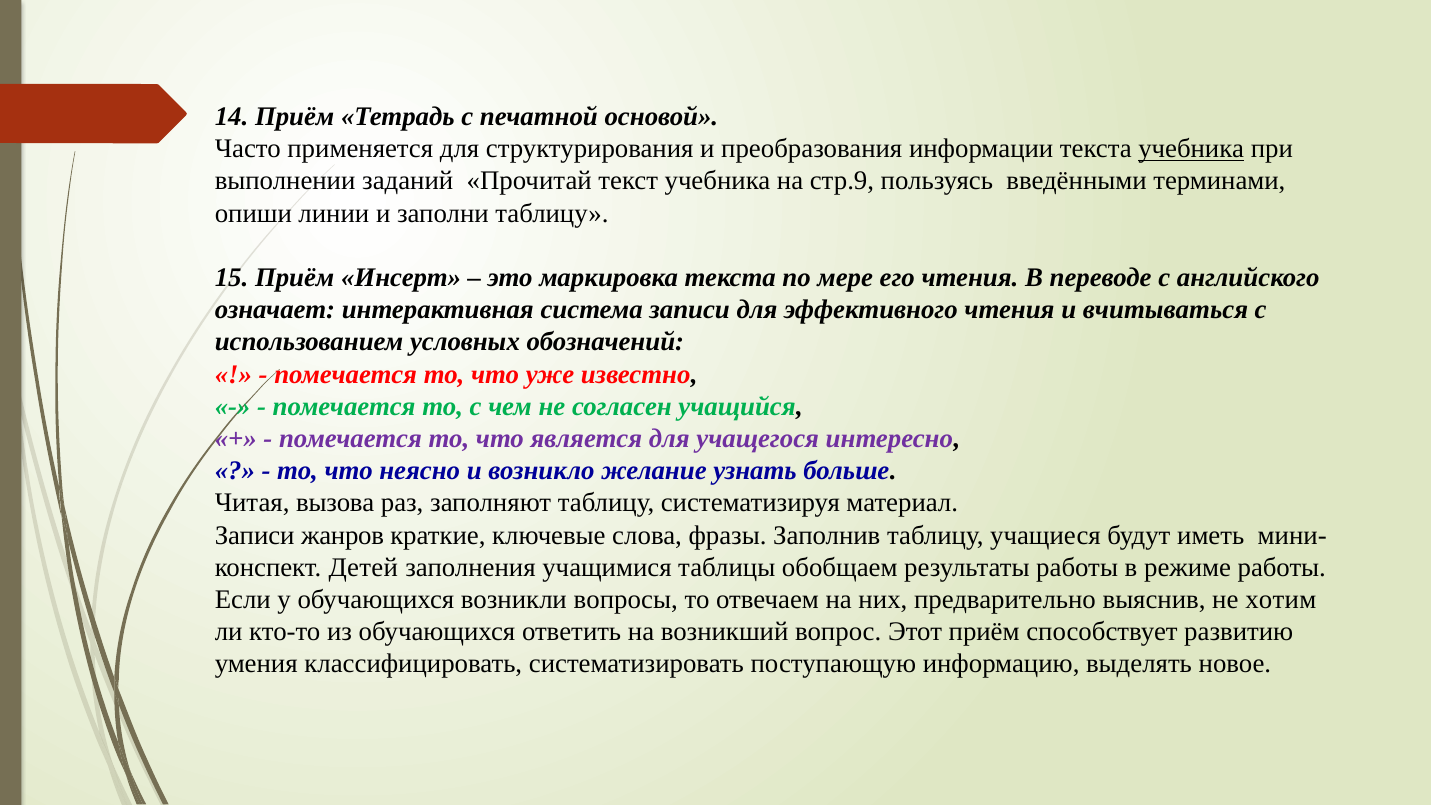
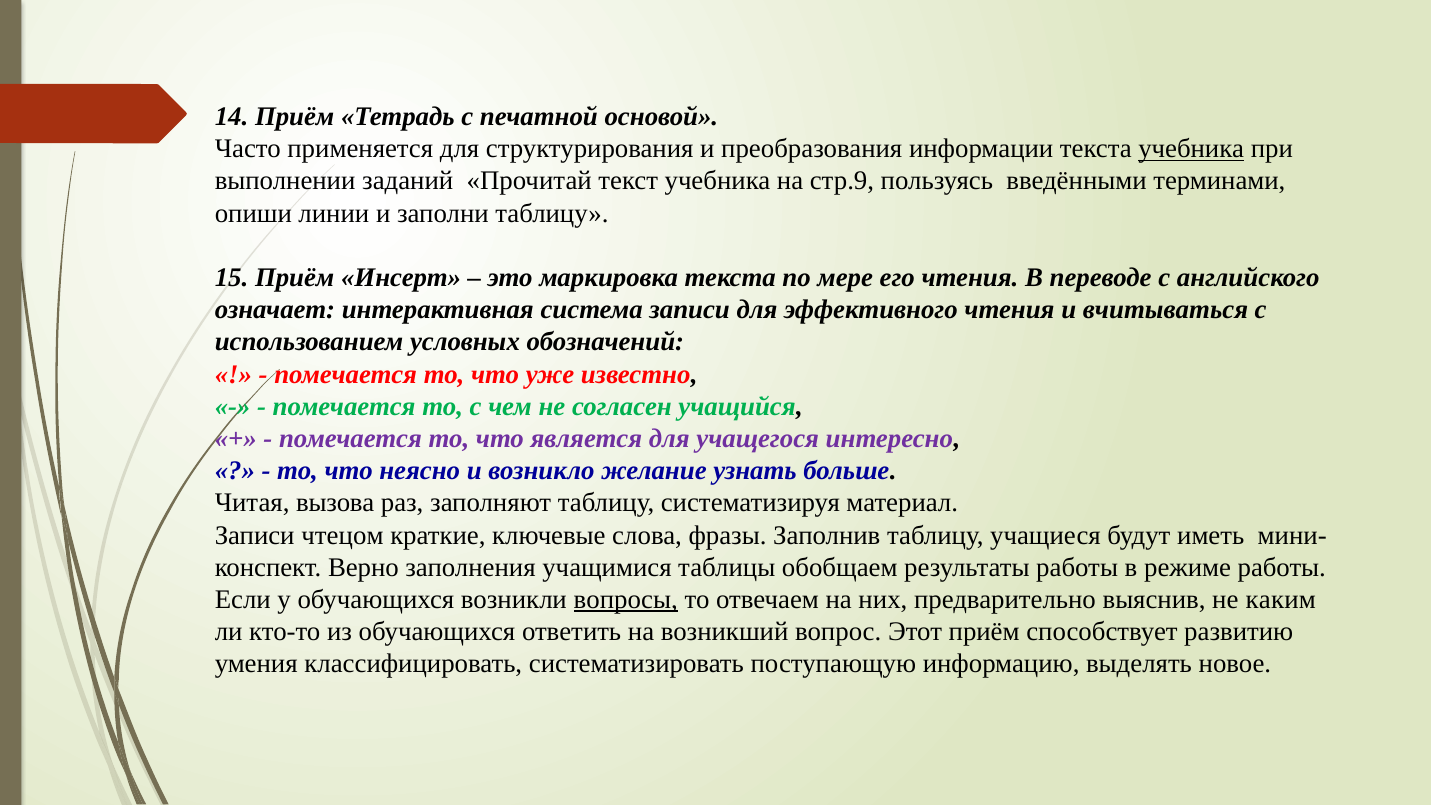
жанров: жанров -> чтецом (342, 535)
Детей: Детей -> Верно (363, 567)
вопросы underline: none -> present (626, 600)
хотим: хотим -> каким (1281, 600)
